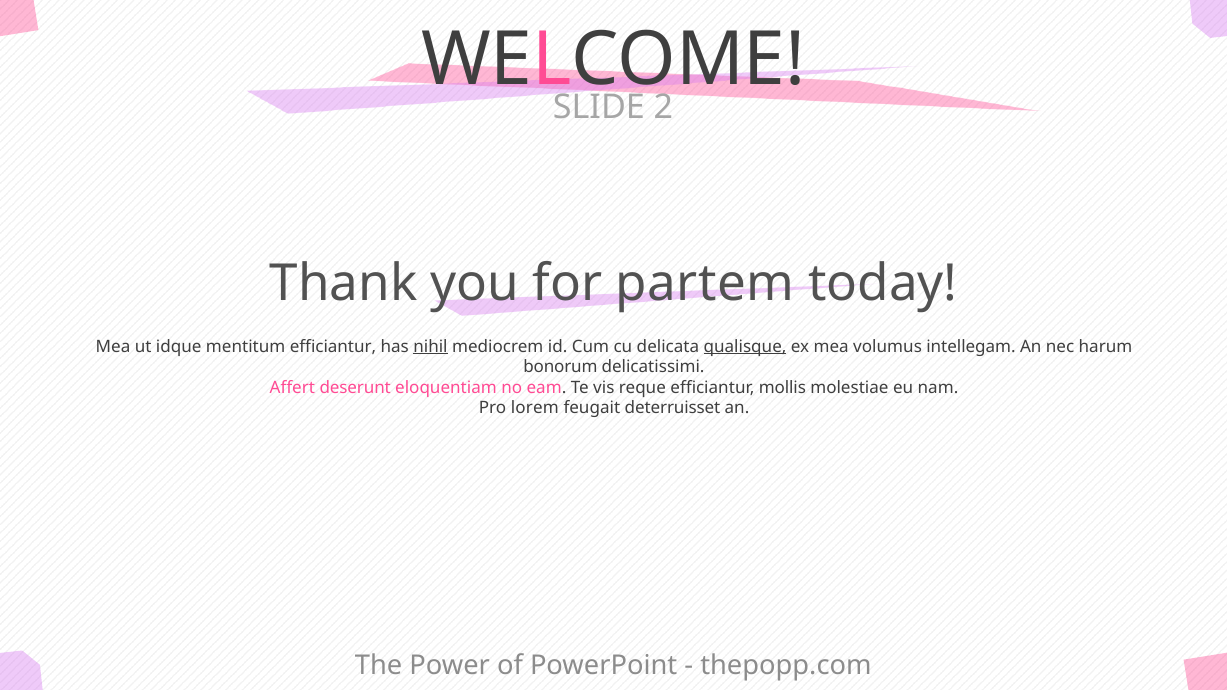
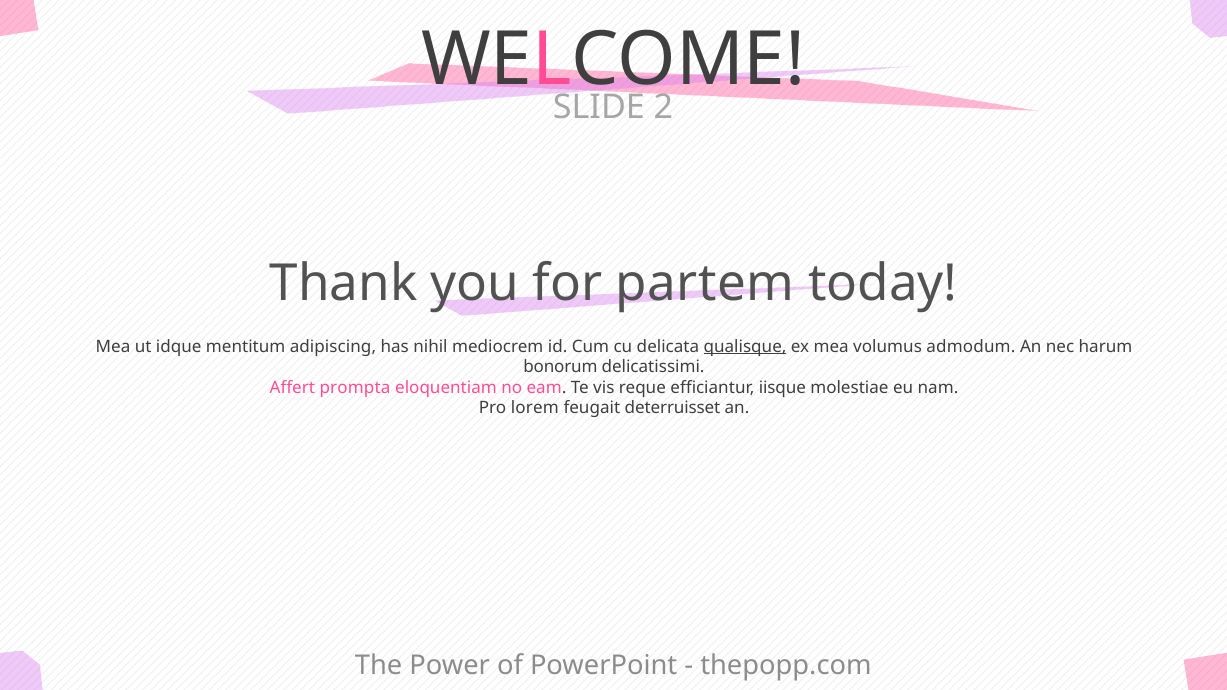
mentitum efficiantur: efficiantur -> adipiscing (333, 347)
nihil underline: present -> none (430, 347)
intellegam: intellegam -> admodum (971, 347)
deserunt: deserunt -> prompta (355, 388)
mollis: mollis -> iisque (782, 388)
